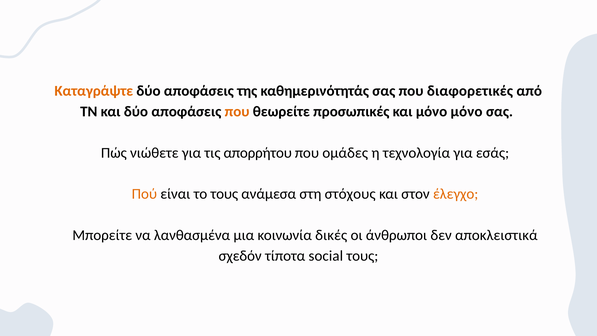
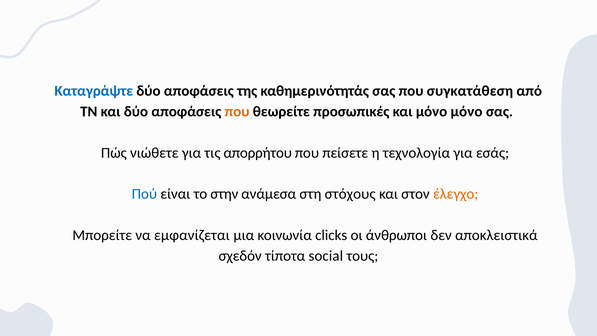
Καταγράψτε colour: orange -> blue (94, 91)
διαφορετικές: διαφορετικές -> συγκατάθεση (470, 91)
ομάδες: ομάδες -> πείσετε (345, 153)
Πού colour: orange -> blue (144, 194)
το τους: τους -> στην (224, 194)
λανθασμένα: λανθασμένα -> εμφανίζεται (192, 235)
δικές: δικές -> clicks (331, 235)
